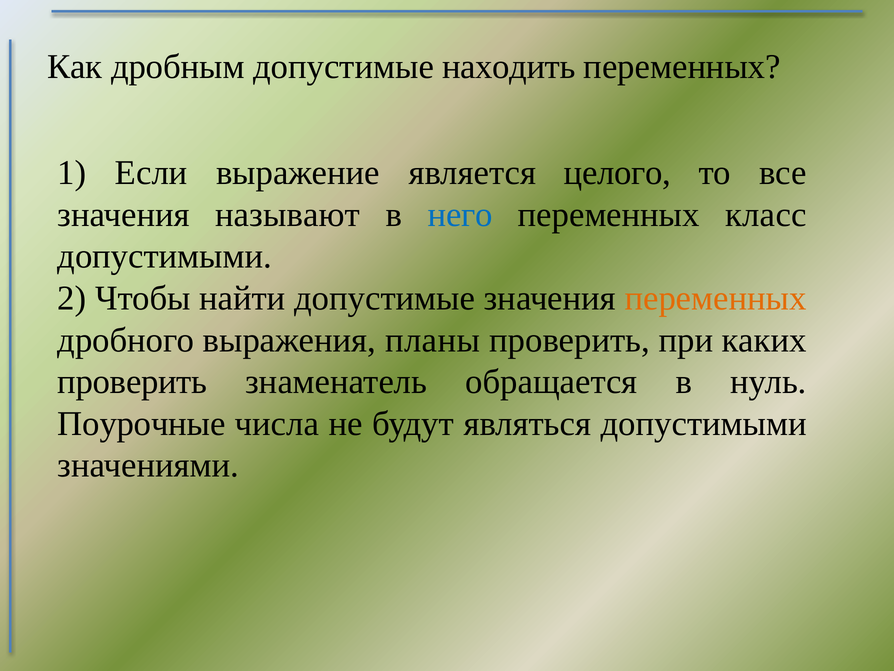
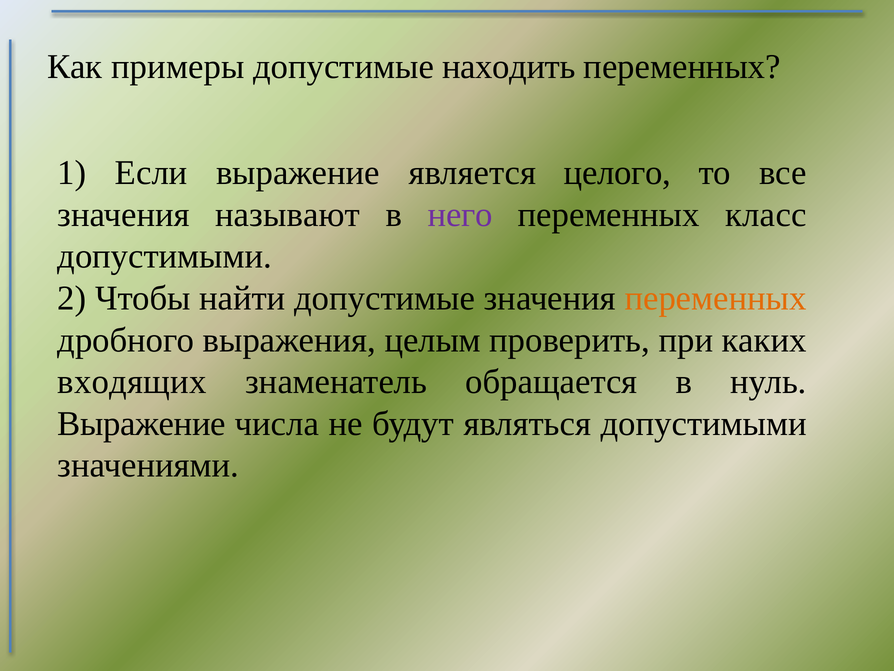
дробным: дробным -> примеры (178, 66)
него colour: blue -> purple (460, 215)
планы: планы -> целым (433, 340)
проверить: проверить -> входящих (132, 382)
Поурочные: Поурочные -> Выражение (142, 423)
